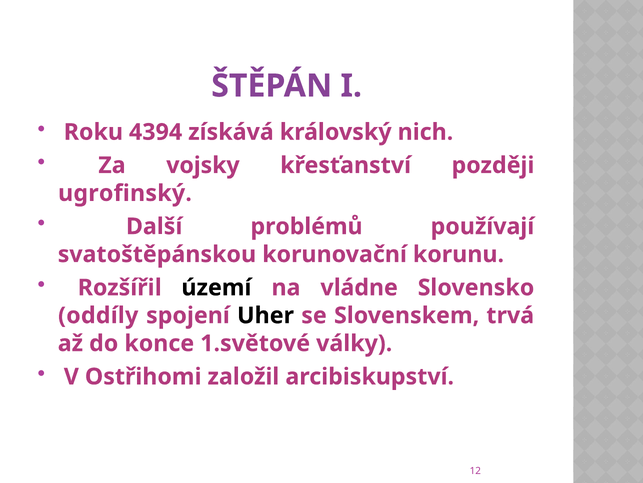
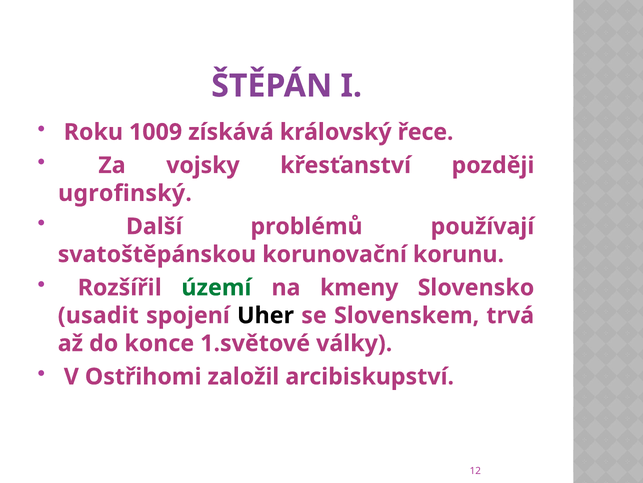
4394: 4394 -> 1009 (156, 132)
nich: nich -> řece (426, 132)
území colour: black -> green (216, 287)
vládne: vládne -> kmeny (359, 287)
oddíly: oddíly -> usadit (98, 315)
